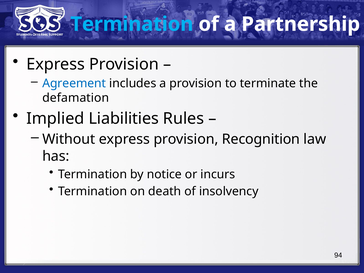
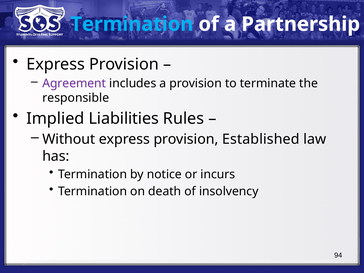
Agreement colour: blue -> purple (74, 83)
defamation: defamation -> responsible (76, 98)
Recognition: Recognition -> Established (261, 139)
